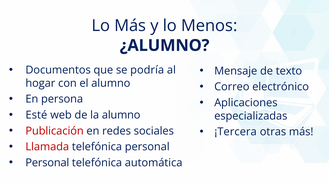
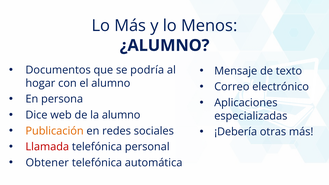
Esté: Esté -> Dice (36, 115)
Publicación colour: red -> orange (55, 131)
¡Tercera: ¡Tercera -> ¡Debería (236, 132)
Personal: Personal -> Obtener (47, 163)
